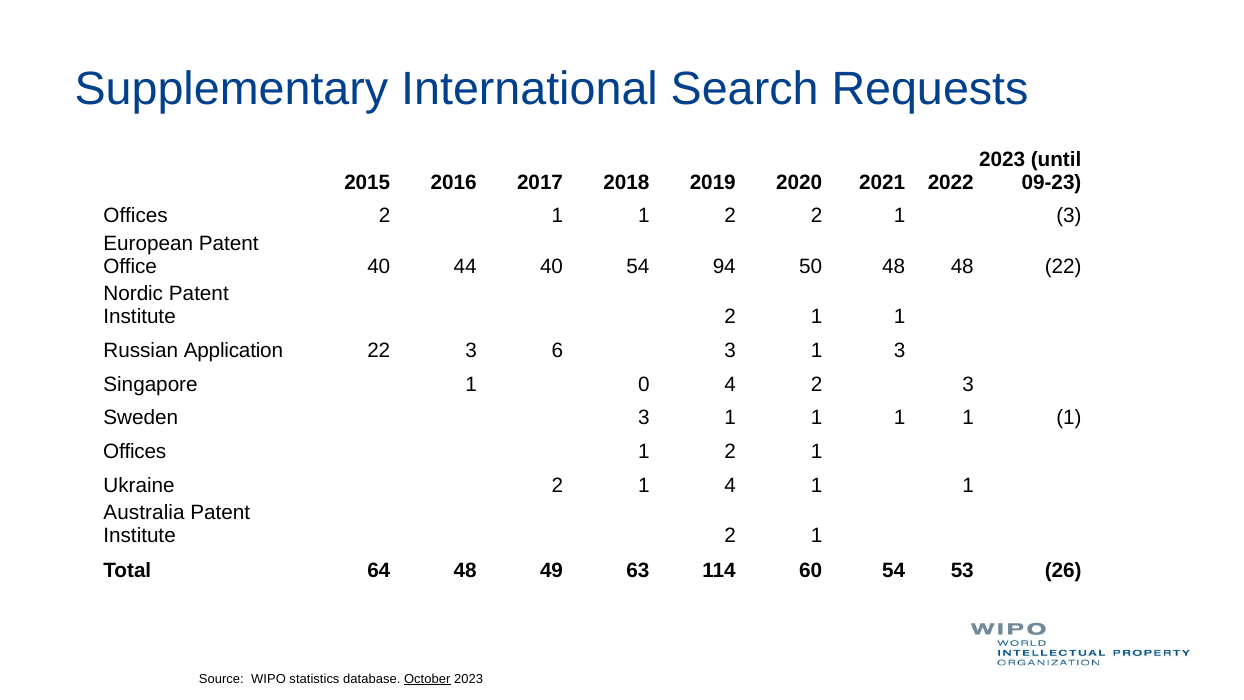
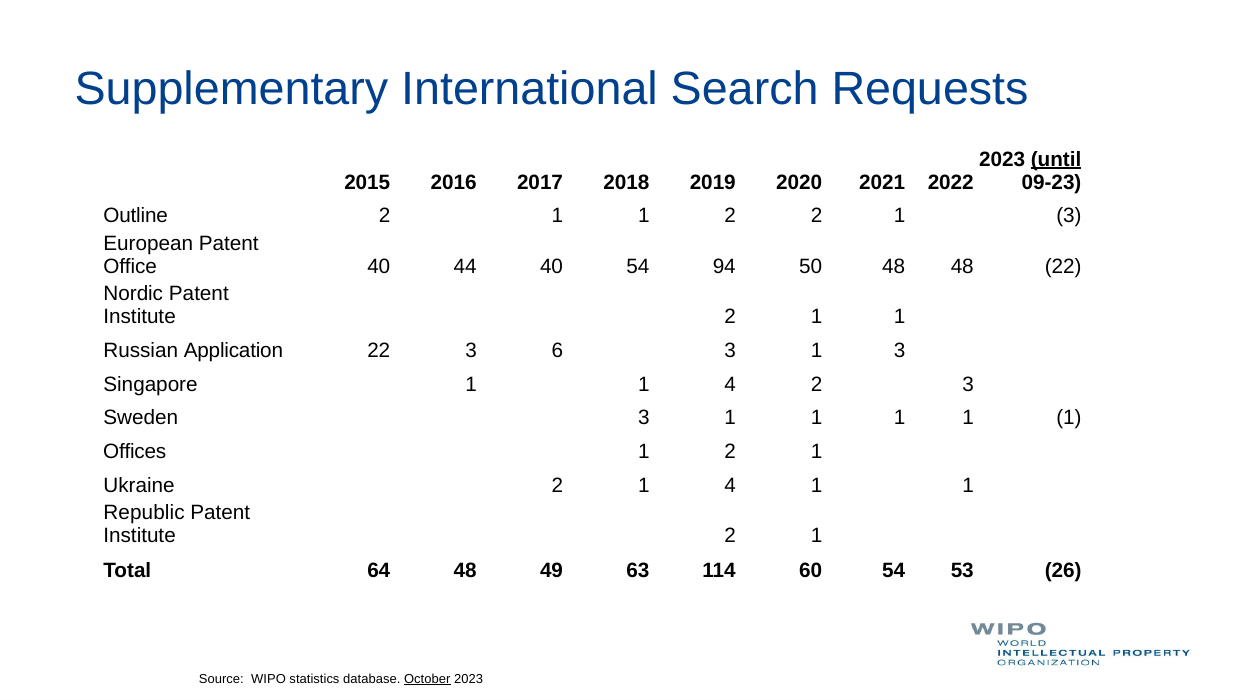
until underline: none -> present (1056, 159)
Offices: Offices -> Outline (136, 216)
Singapore 1 0: 0 -> 1 (644, 384)
Australia: Australia -> Republic (144, 512)
